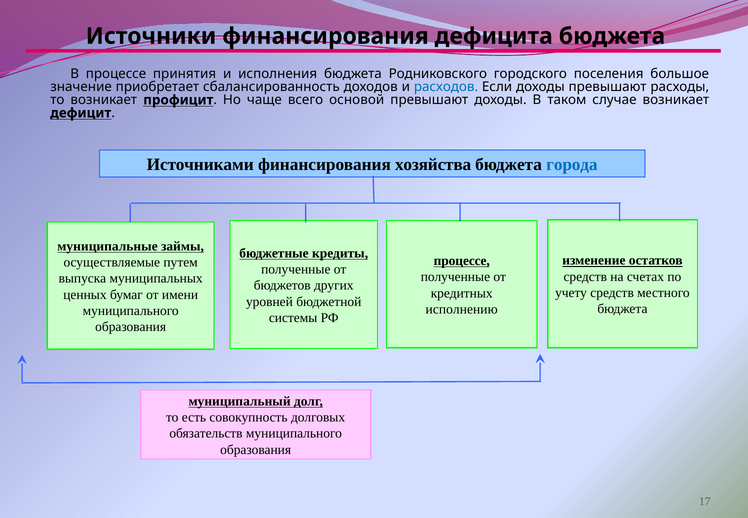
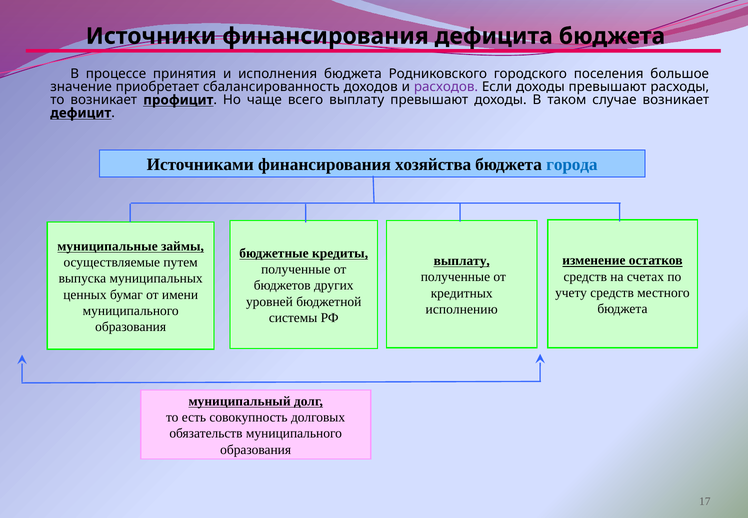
расходов colour: blue -> purple (446, 87)
всего основой: основой -> выплату (357, 100)
процессе: процессе -> выплату (462, 261)
